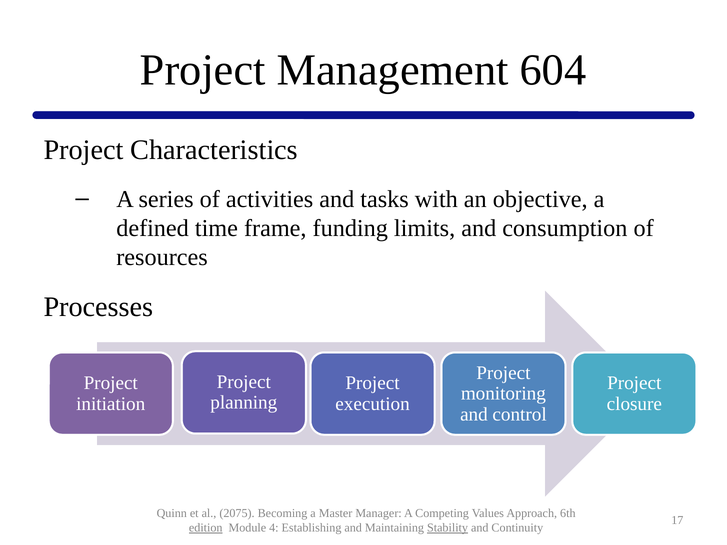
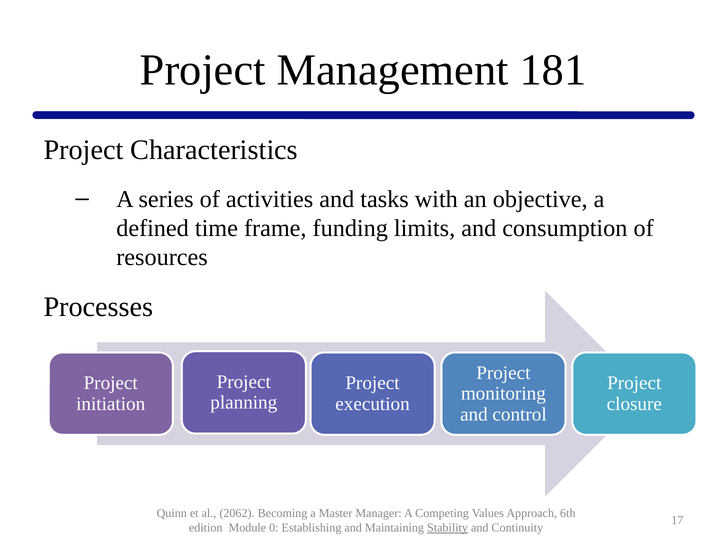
604: 604 -> 181 (553, 70)
2075: 2075 -> 2062 (237, 513)
edition underline: present -> none (206, 528)
4: 4 -> 0 (274, 528)
